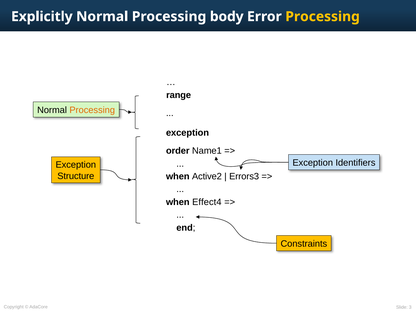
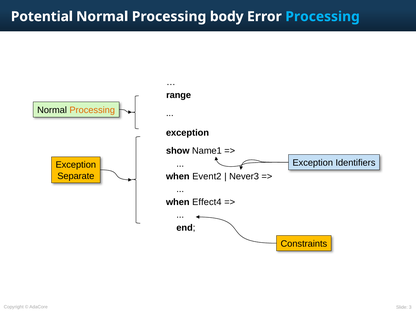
Explicitly: Explicitly -> Potential (42, 17)
Processing colour: yellow -> light blue (323, 17)
order: order -> show (178, 151)
Structure: Structure -> Separate (76, 176)
Active2: Active2 -> Event2 (207, 176)
Errors3: Errors3 -> Never3 (244, 176)
